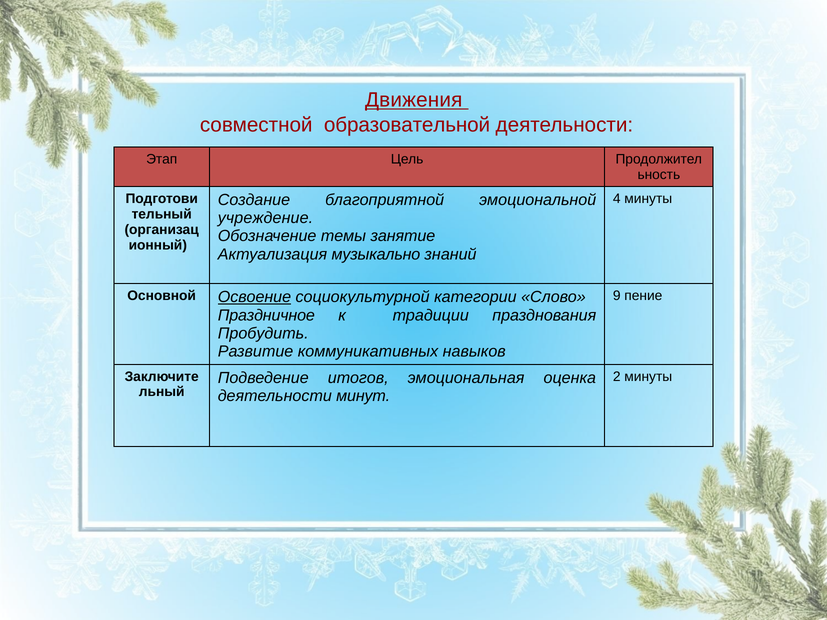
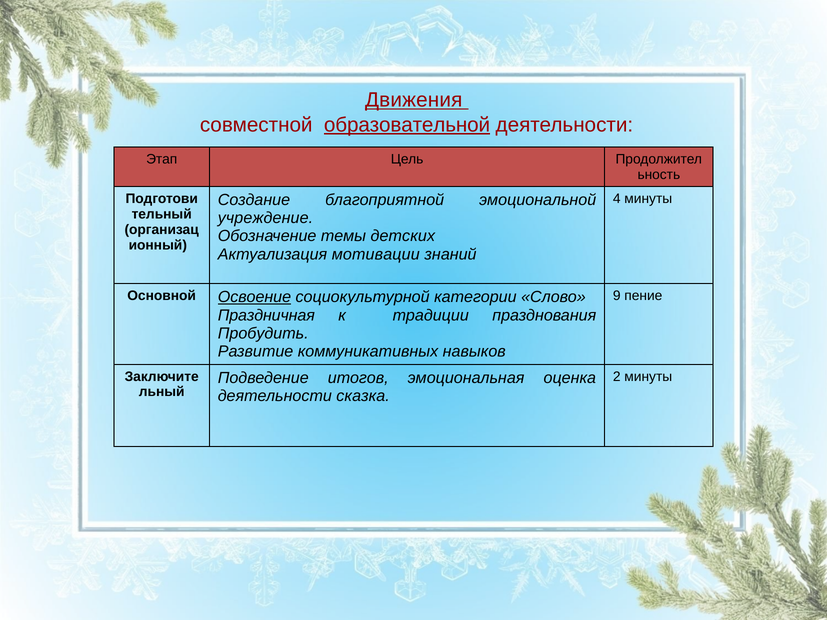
образовательной underline: none -> present (407, 125)
занятие: занятие -> детских (403, 236)
музыкально: музыкально -> мотивации (376, 254)
Праздничное: Праздничное -> Праздничная (266, 315)
минут: минут -> сказка (363, 396)
